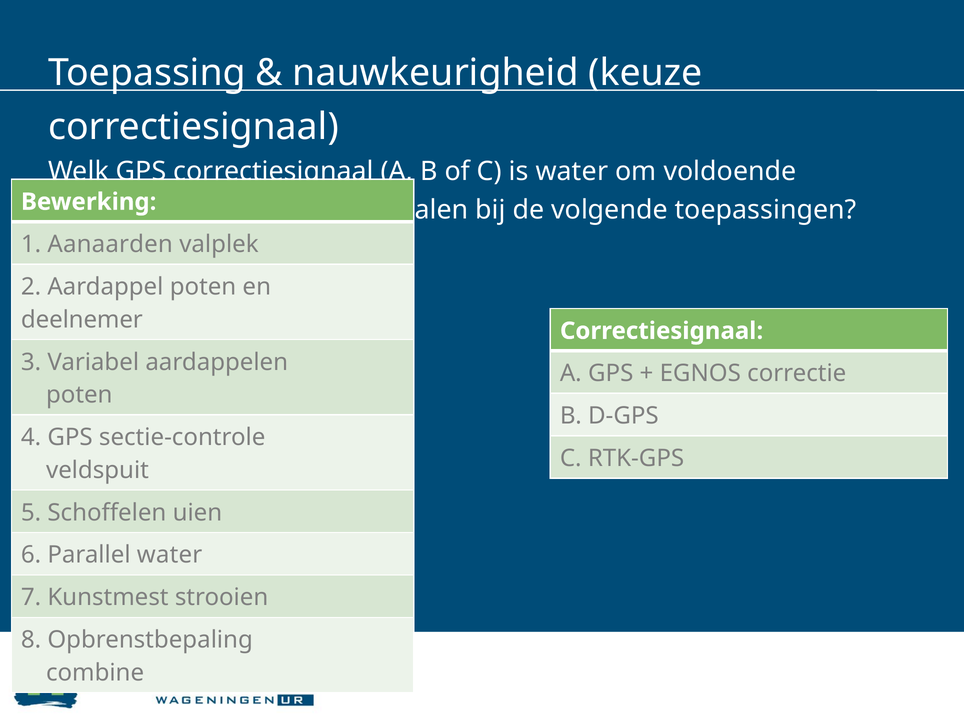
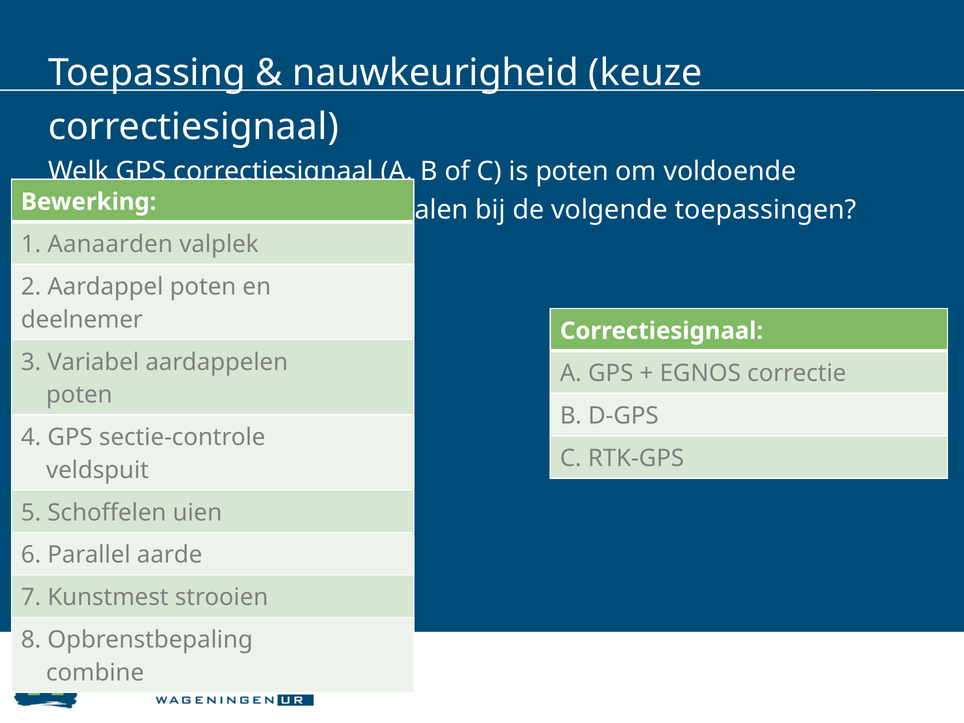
is water: water -> poten (572, 171)
Parallel water: water -> aarde (170, 555)
